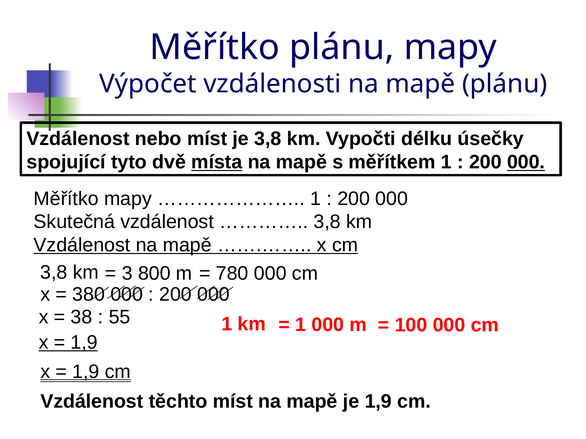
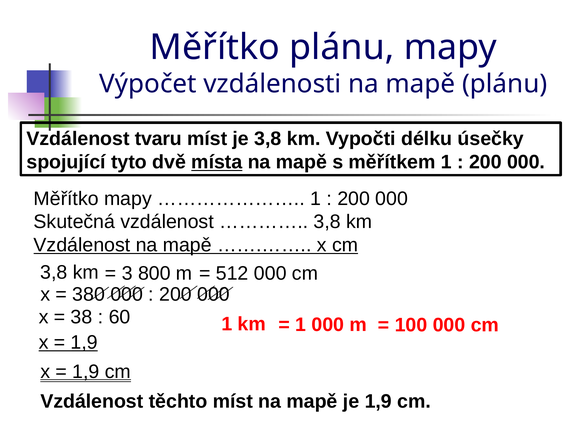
nebo: nebo -> tvaru (158, 139)
000 underline: present -> none (526, 162)
780: 780 -> 512 (232, 274)
55: 55 -> 60 (120, 317)
